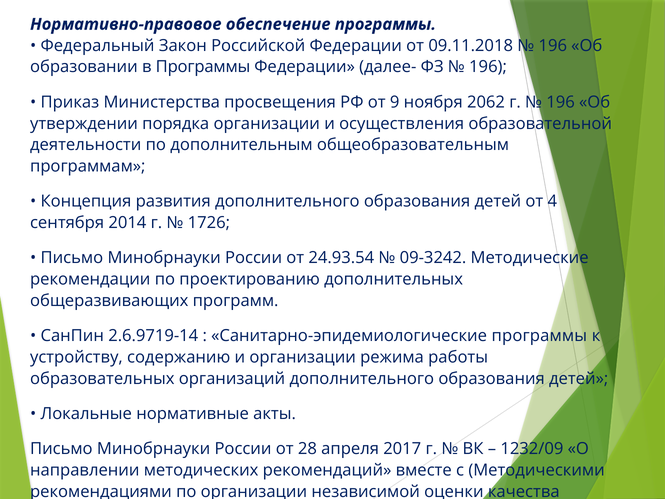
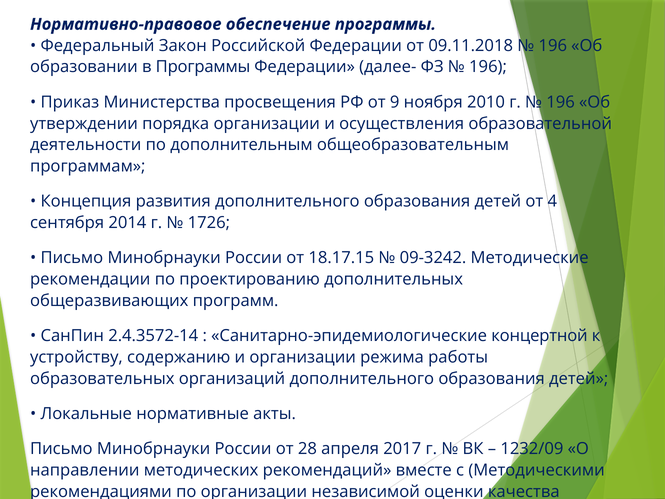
2062: 2062 -> 2010 (486, 102)
24.93.54: 24.93.54 -> 18.17.15 (341, 258)
2.6.9719-14: 2.6.9719-14 -> 2.4.3572-14 (153, 336)
Санитарно-эпидемиологические программы: программы -> концертной (539, 336)
